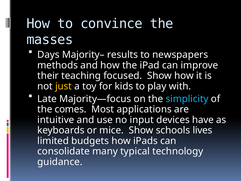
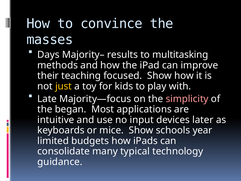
newspapers: newspapers -> multitasking (180, 55)
simplicity colour: light blue -> pink (187, 99)
comes: comes -> began (71, 109)
have: have -> later (203, 120)
lives: lives -> year (203, 130)
